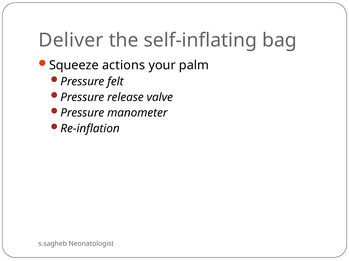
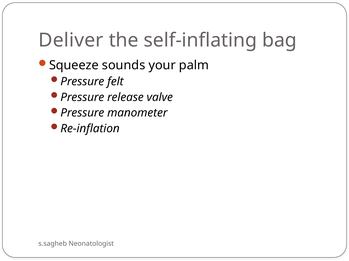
actions: actions -> sounds (124, 65)
